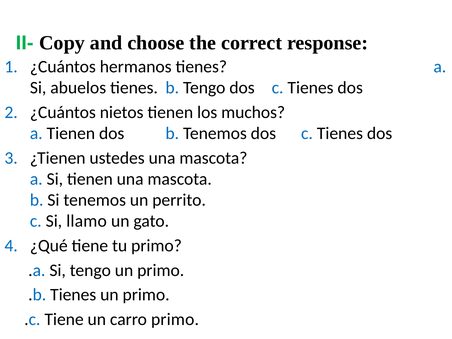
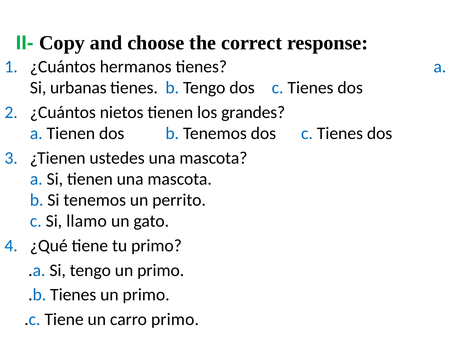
abuelos: abuelos -> urbanas (78, 88)
muchos: muchos -> grandes (253, 112)
